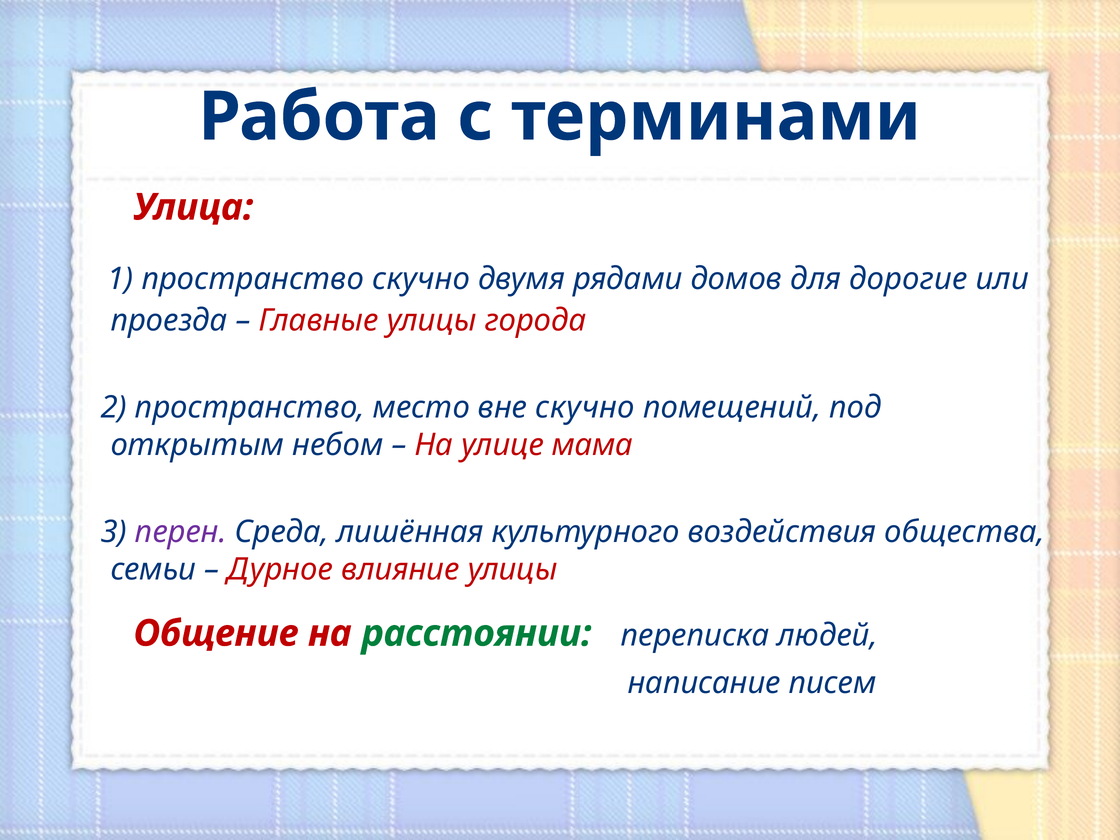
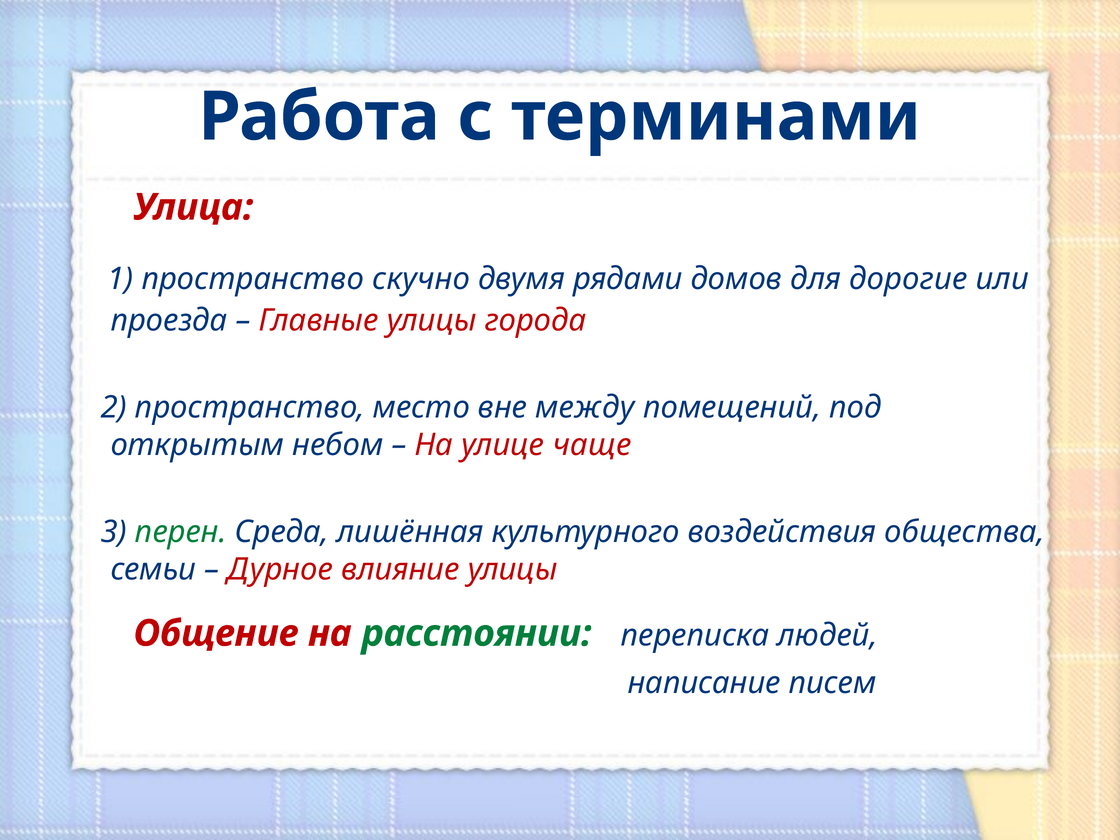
вне скучно: скучно -> между (585, 407)
мама: мама -> чаще (592, 445)
перен colour: purple -> green (181, 532)
